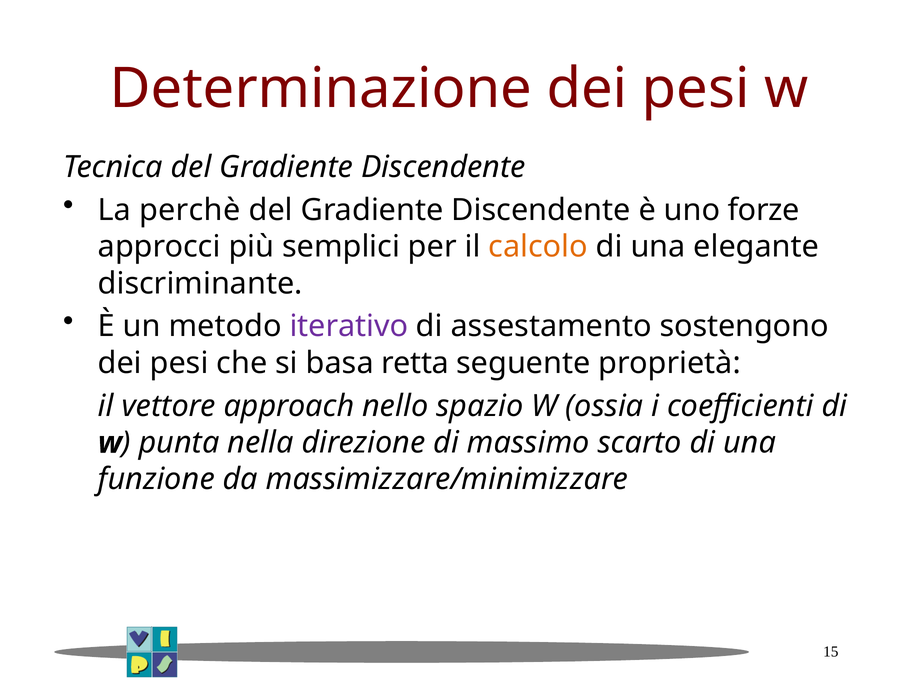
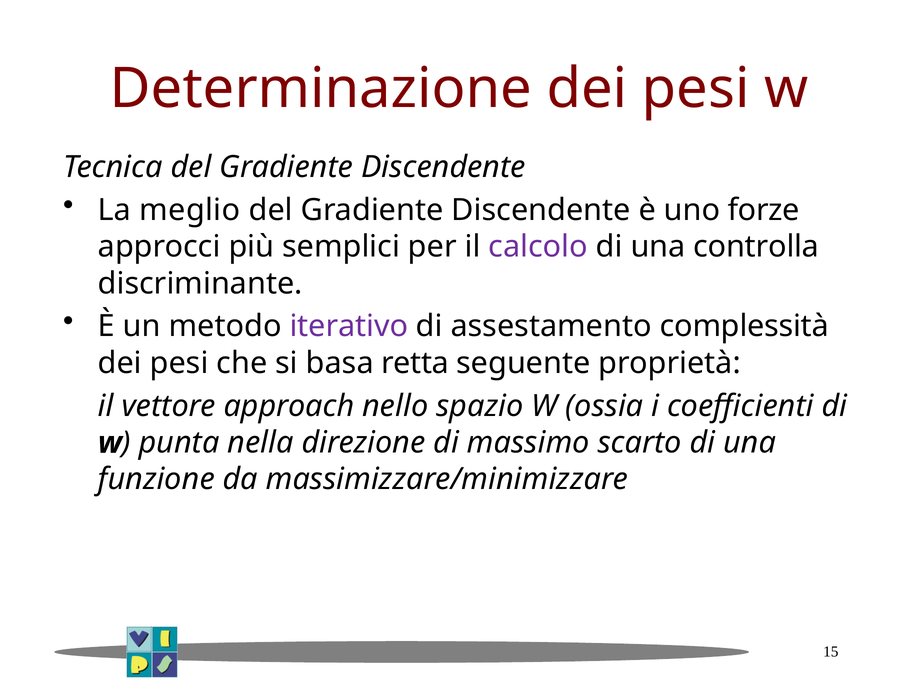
perchè: perchè -> meglio (190, 210)
calcolo colour: orange -> purple (538, 247)
elegante: elegante -> controlla (756, 247)
sostengono: sostengono -> complessità (744, 326)
